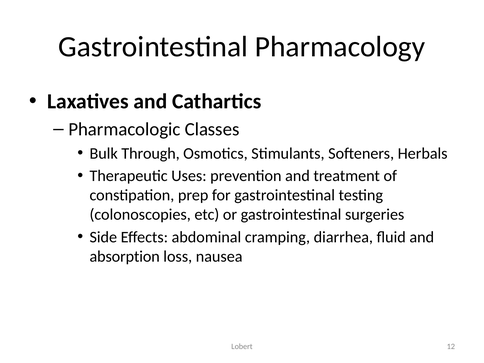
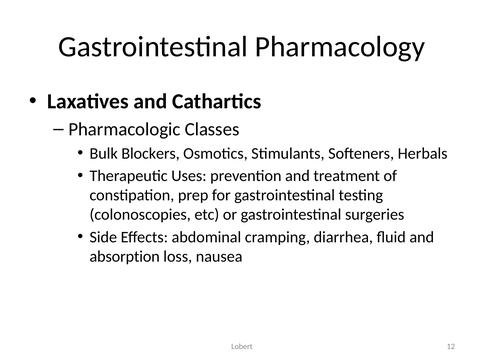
Through: Through -> Blockers (151, 153)
